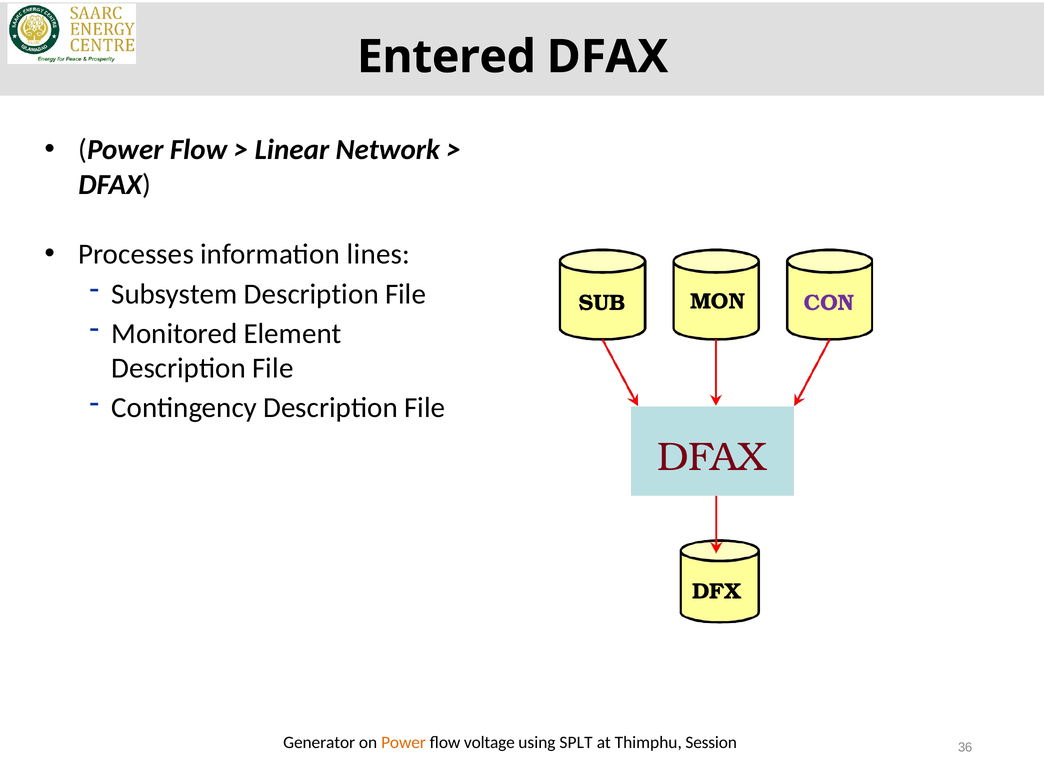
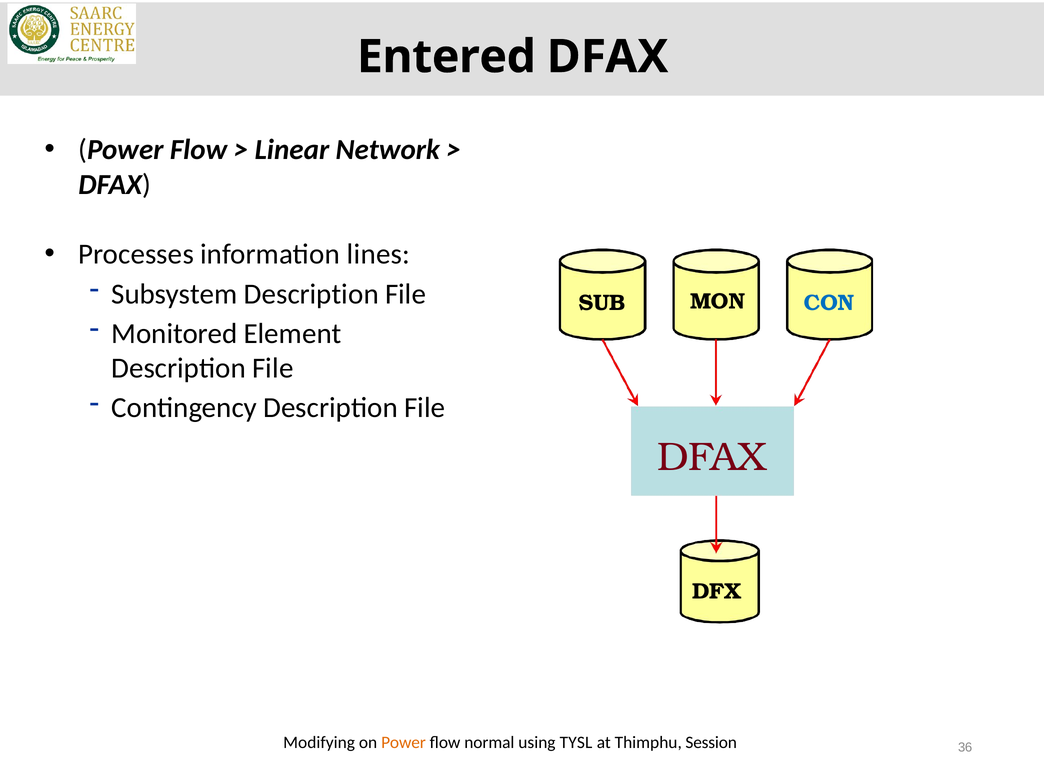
CON colour: purple -> blue (829, 303)
Generator: Generator -> Modifying (319, 742)
voltage: voltage -> normal (489, 742)
SPLT: SPLT -> TYSL (576, 742)
